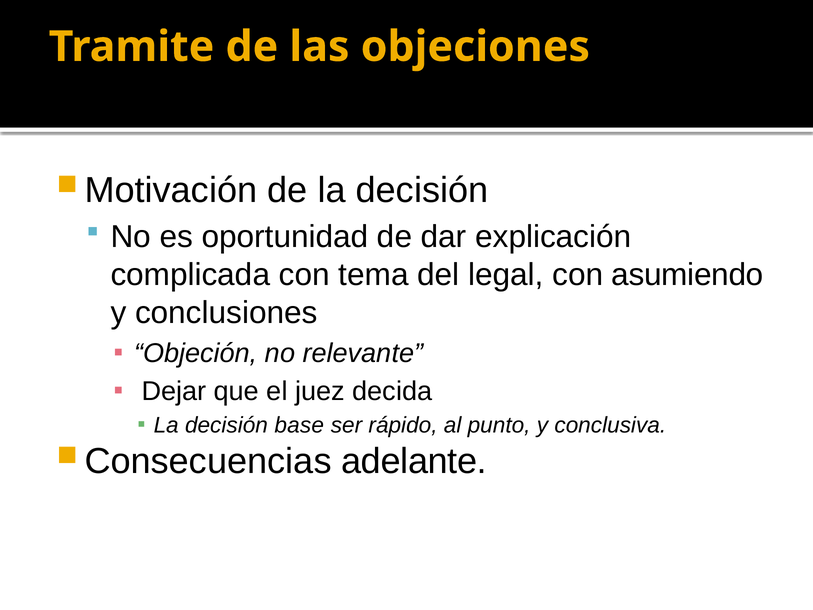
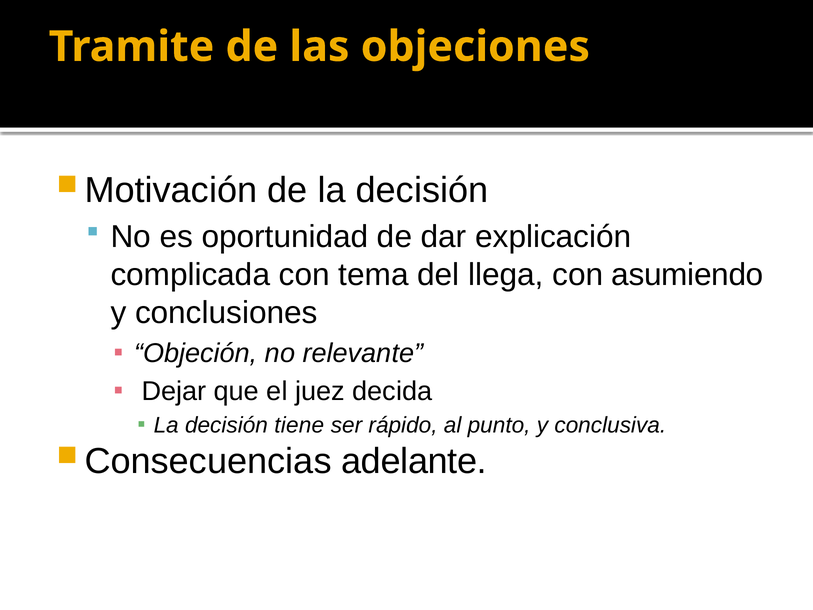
legal: legal -> llega (506, 275)
base: base -> tiene (299, 425)
